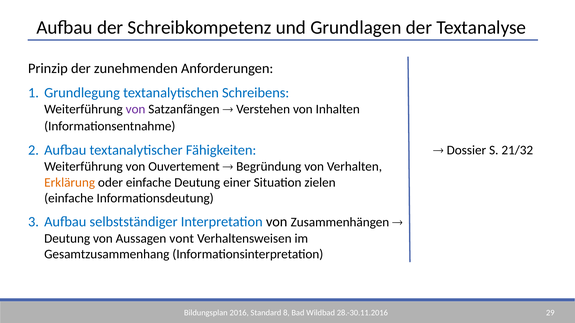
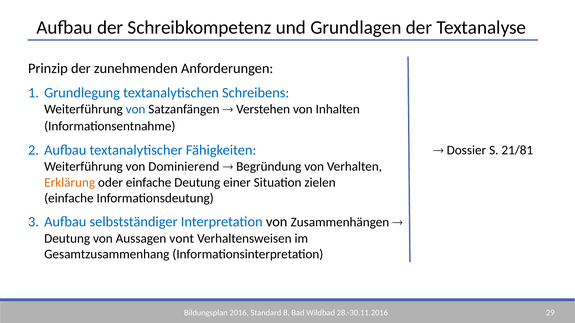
von colour: purple -> blue (136, 109)
21/32: 21/32 -> 21/81 (517, 150)
Ouvertement: Ouvertement -> Dominierend (184, 167)
